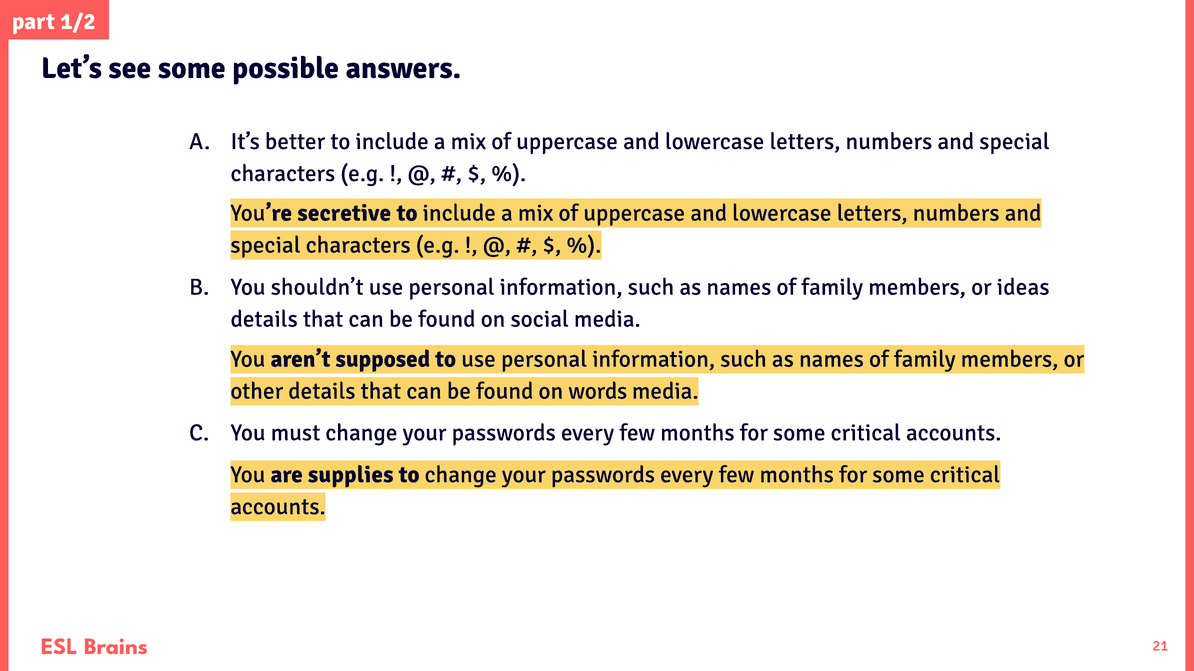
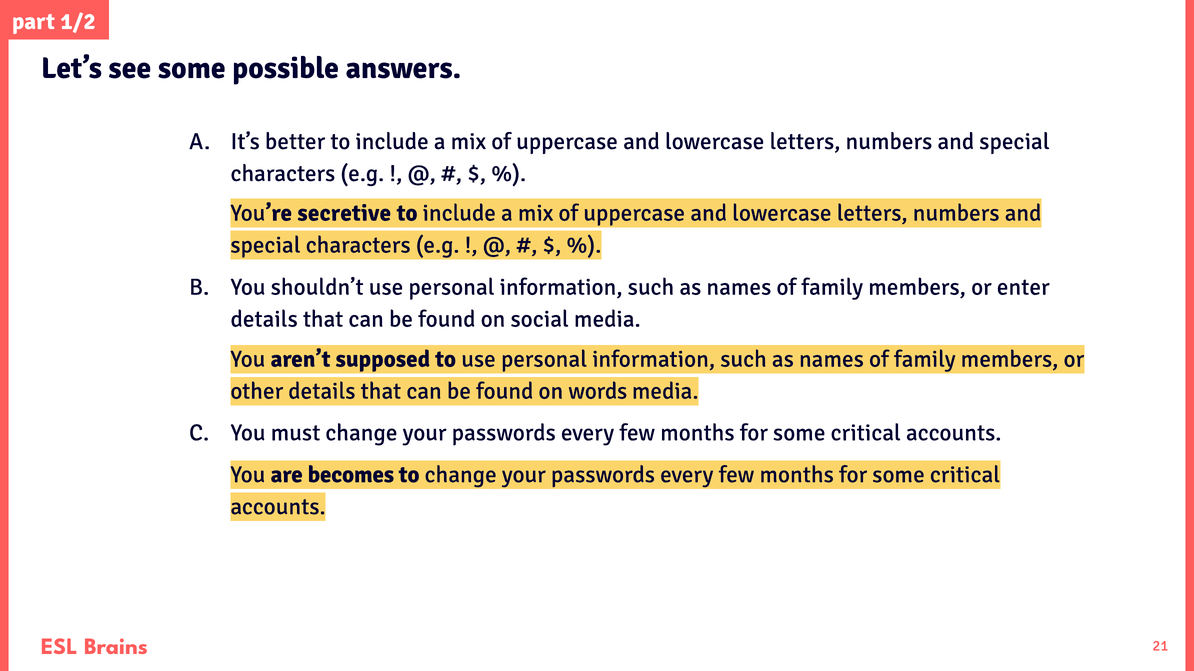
ideas: ideas -> enter (1023, 287)
supplies: supplies -> becomes (351, 475)
